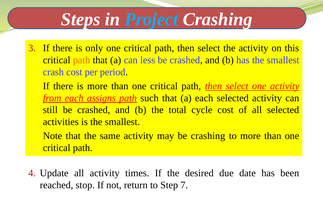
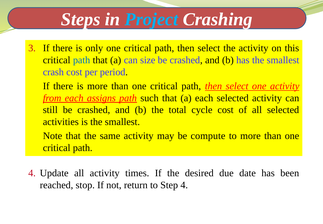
path colour: orange -> blue (82, 60)
less: less -> size (148, 60)
be crashing: crashing -> compute (208, 136)
Step 7: 7 -> 4 (184, 185)
